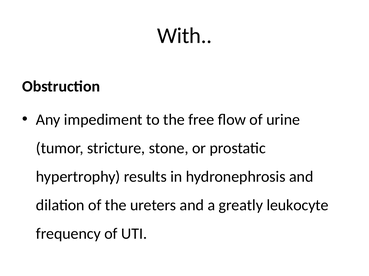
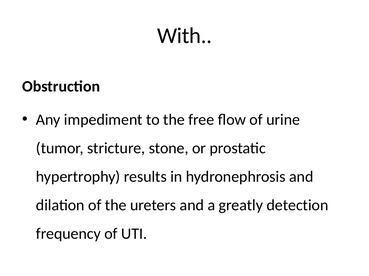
leukocyte: leukocyte -> detection (297, 206)
